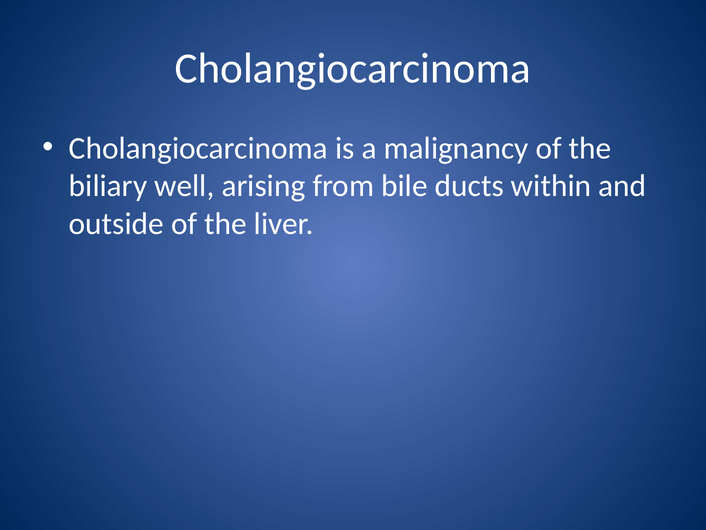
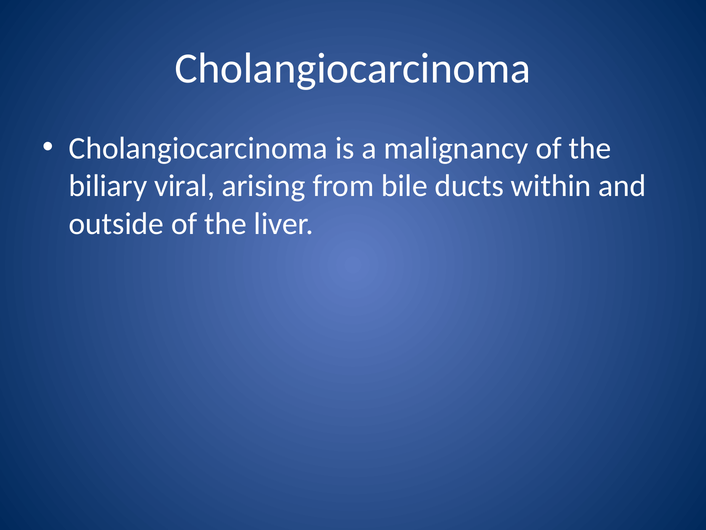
well: well -> viral (185, 186)
